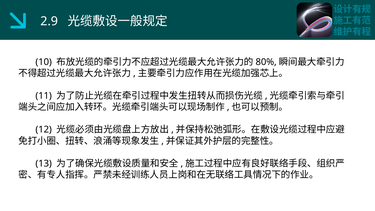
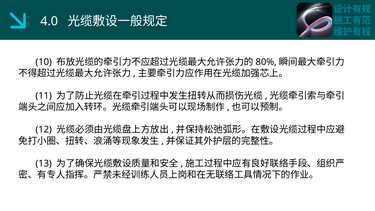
2.9: 2.9 -> 4.0 (49, 21)
